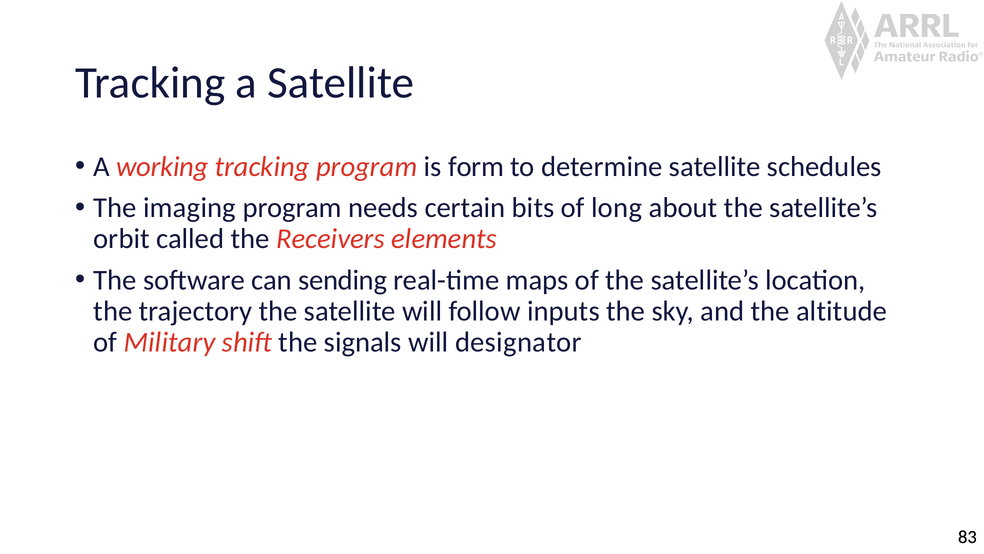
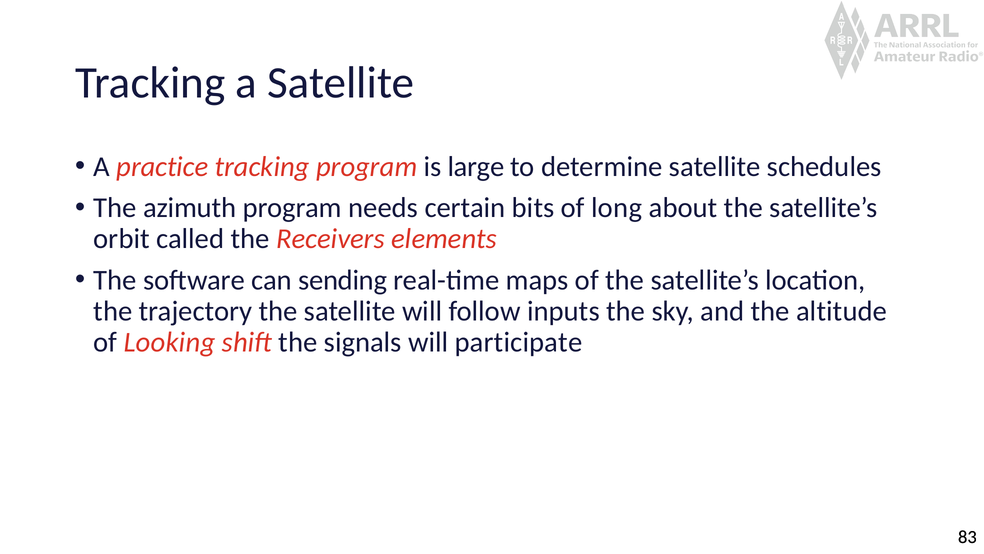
working: working -> practice (162, 166)
form: form -> large (476, 166)
imaging: imaging -> azimuth (190, 208)
Military: Military -> Looking (170, 342)
designator: designator -> participate (519, 342)
